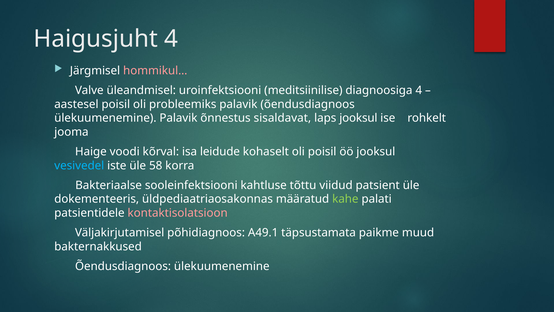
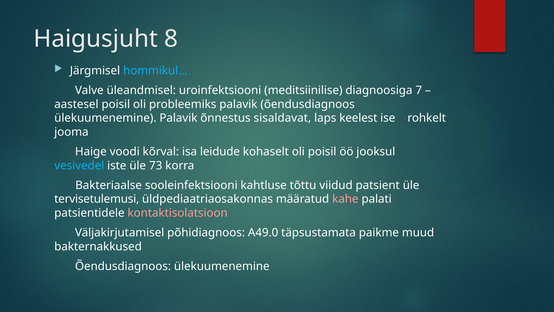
Haigusjuht 4: 4 -> 8 (171, 39)
hommikul… colour: pink -> light blue (155, 71)
diagnoosiga 4: 4 -> 7 (419, 90)
laps jooksul: jooksul -> keelest (358, 118)
58: 58 -> 73 (156, 165)
dokementeeris: dokementeeris -> tervisetulemusi (97, 199)
kahe colour: light green -> pink (345, 199)
A49.1: A49.1 -> A49.0 (263, 232)
